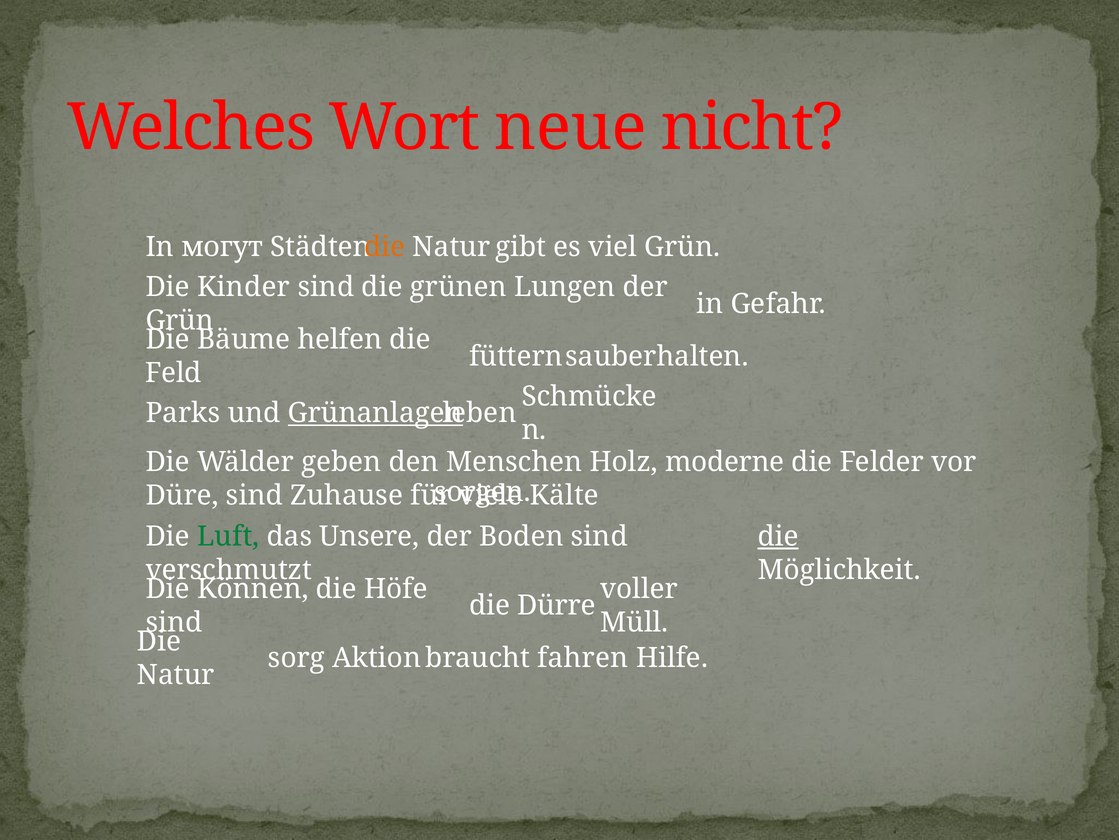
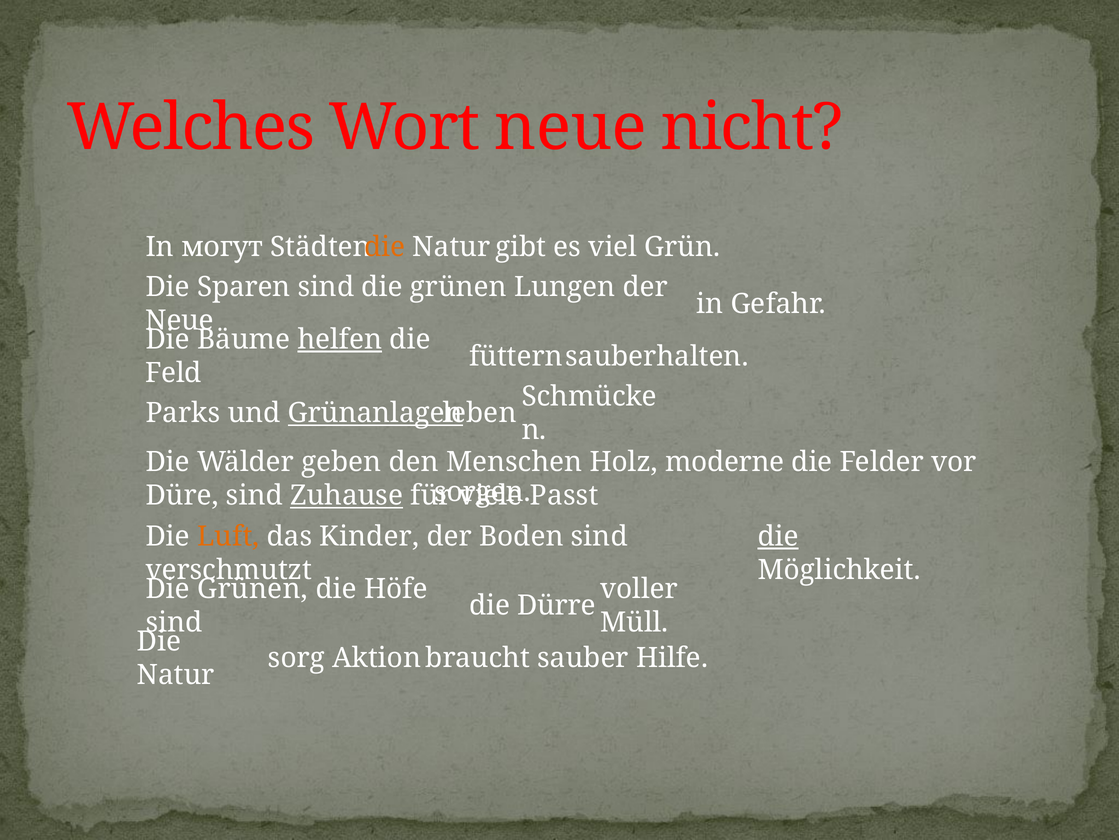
Kinder: Kinder -> Sparen (244, 287)
Grün: Grün -> Neue (180, 320)
helfen underline: none -> present (340, 339)
Zuhause underline: none -> present (347, 495)
Kälte: Kälte -> Passt (564, 495)
Luft colour: green -> orange (228, 536)
Unsere: Unsere -> Kinder (369, 536)
Können: Können -> Grünen (253, 588)
fahren: fahren -> sauber (583, 658)
